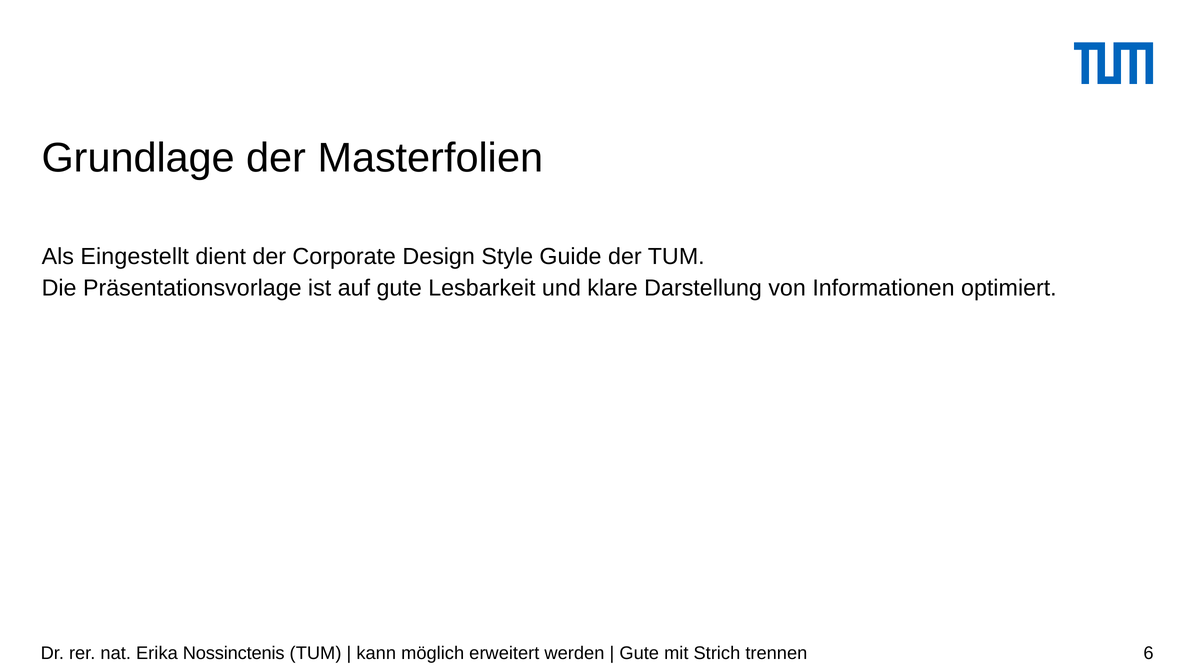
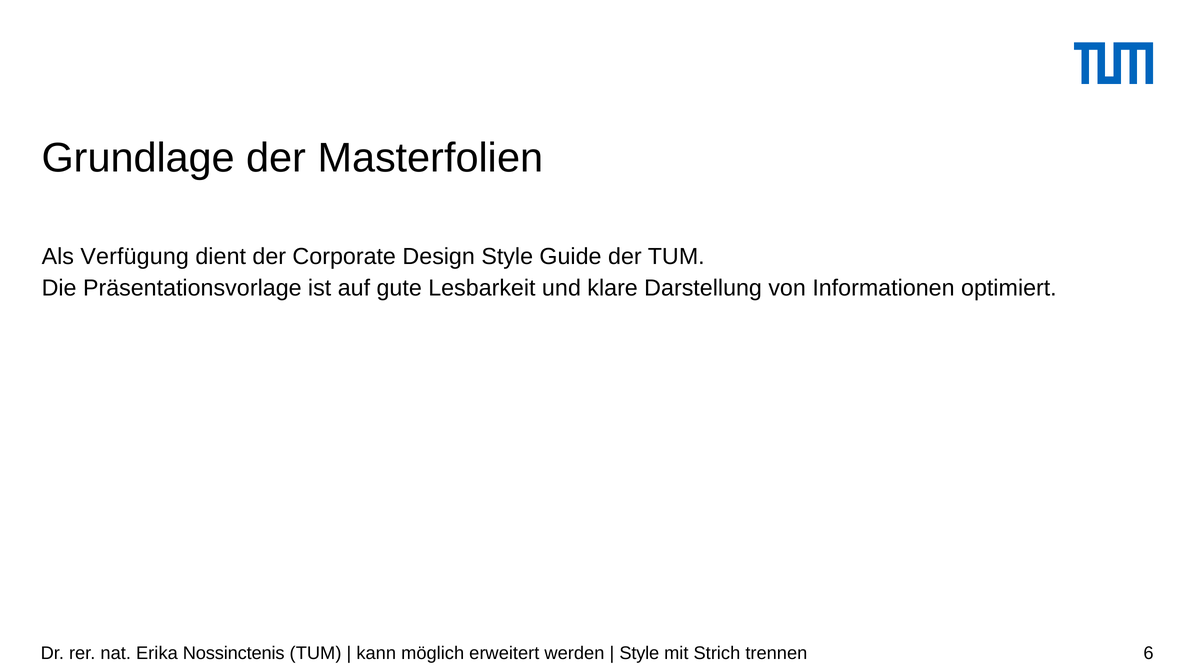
Eingestellt: Eingestellt -> Verfügung (135, 257)
Gute: Gute -> Style (639, 654)
